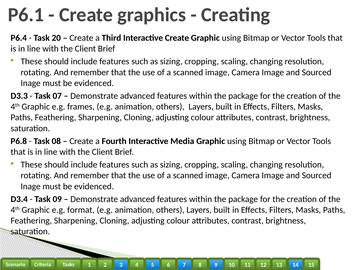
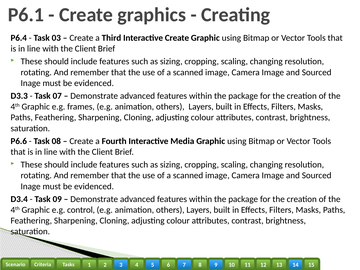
20: 20 -> 03 (56, 38)
P6.8: P6.8 -> P6.6 (19, 141)
format: format -> control (81, 210)
